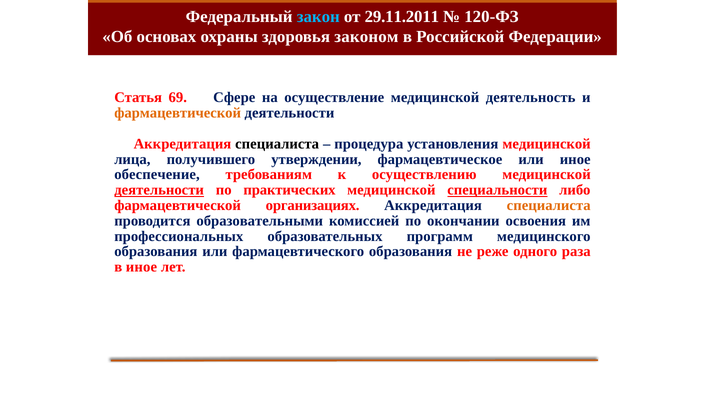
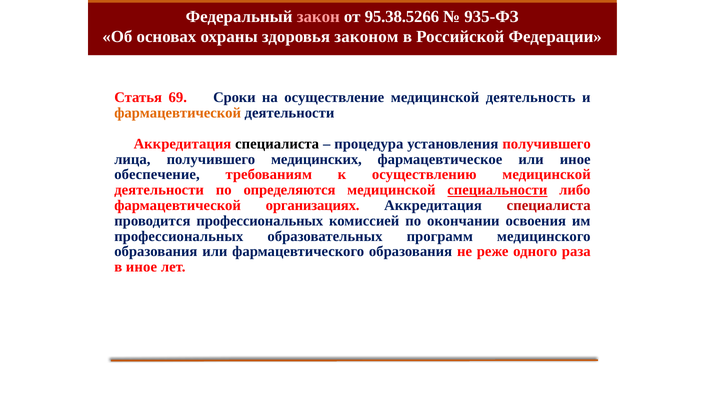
закон colour: light blue -> pink (318, 17)
29.11.2011: 29.11.2011 -> 95.38.5266 (402, 17)
120-ФЗ: 120-ФЗ -> 935-ФЗ (491, 17)
Сфере: Сфере -> Сроки (234, 98)
установления медицинской: медицинской -> получившего (547, 144)
утверждении: утверждении -> медицинских (316, 159)
деятельности underline: present -> none (159, 190)
практических: практических -> определяются (290, 190)
специалиста colour: orange -> red (549, 206)
проводится образовательными: образовательными -> профессиональных (260, 221)
